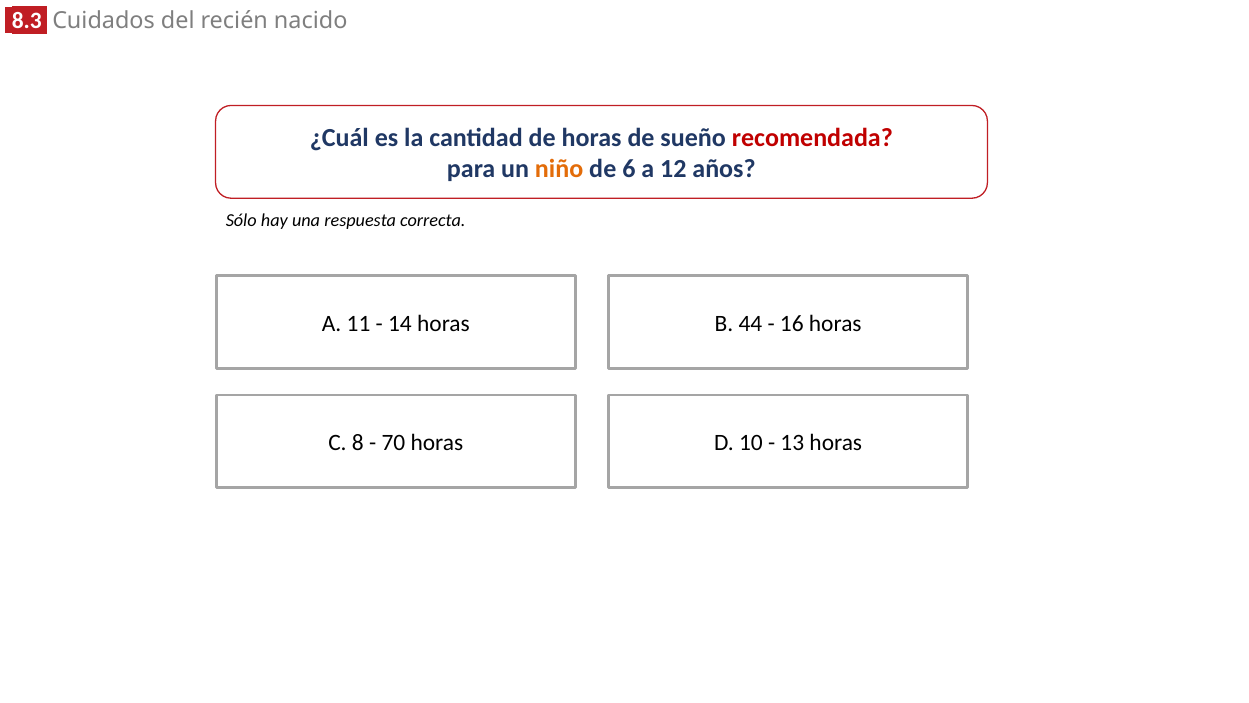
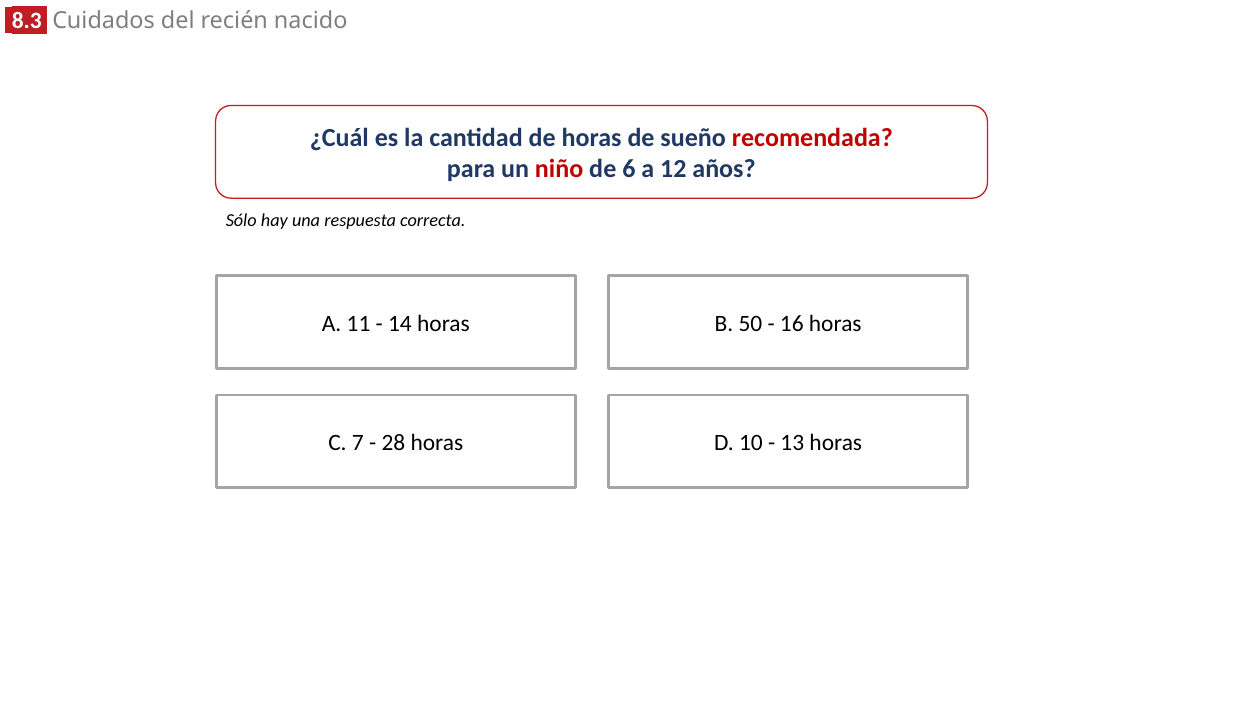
niño colour: orange -> red (559, 169)
44: 44 -> 50 (750, 324)
8: 8 -> 7 (358, 443)
70: 70 -> 28 (393, 443)
